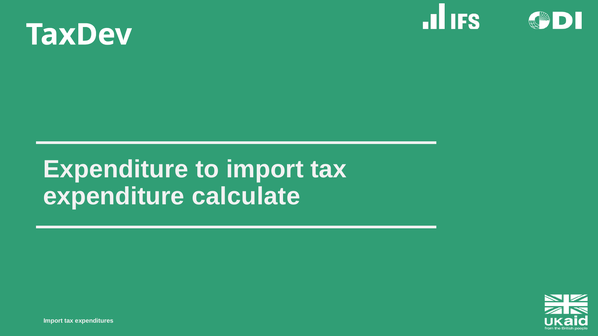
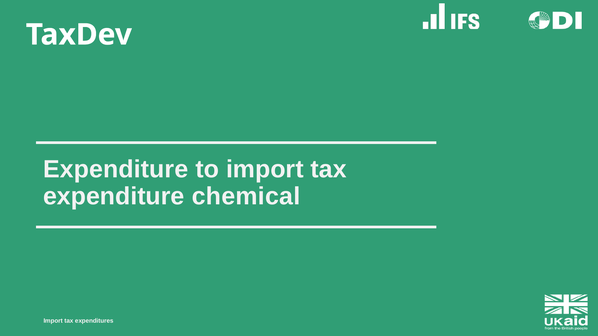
calculate: calculate -> chemical (246, 197)
